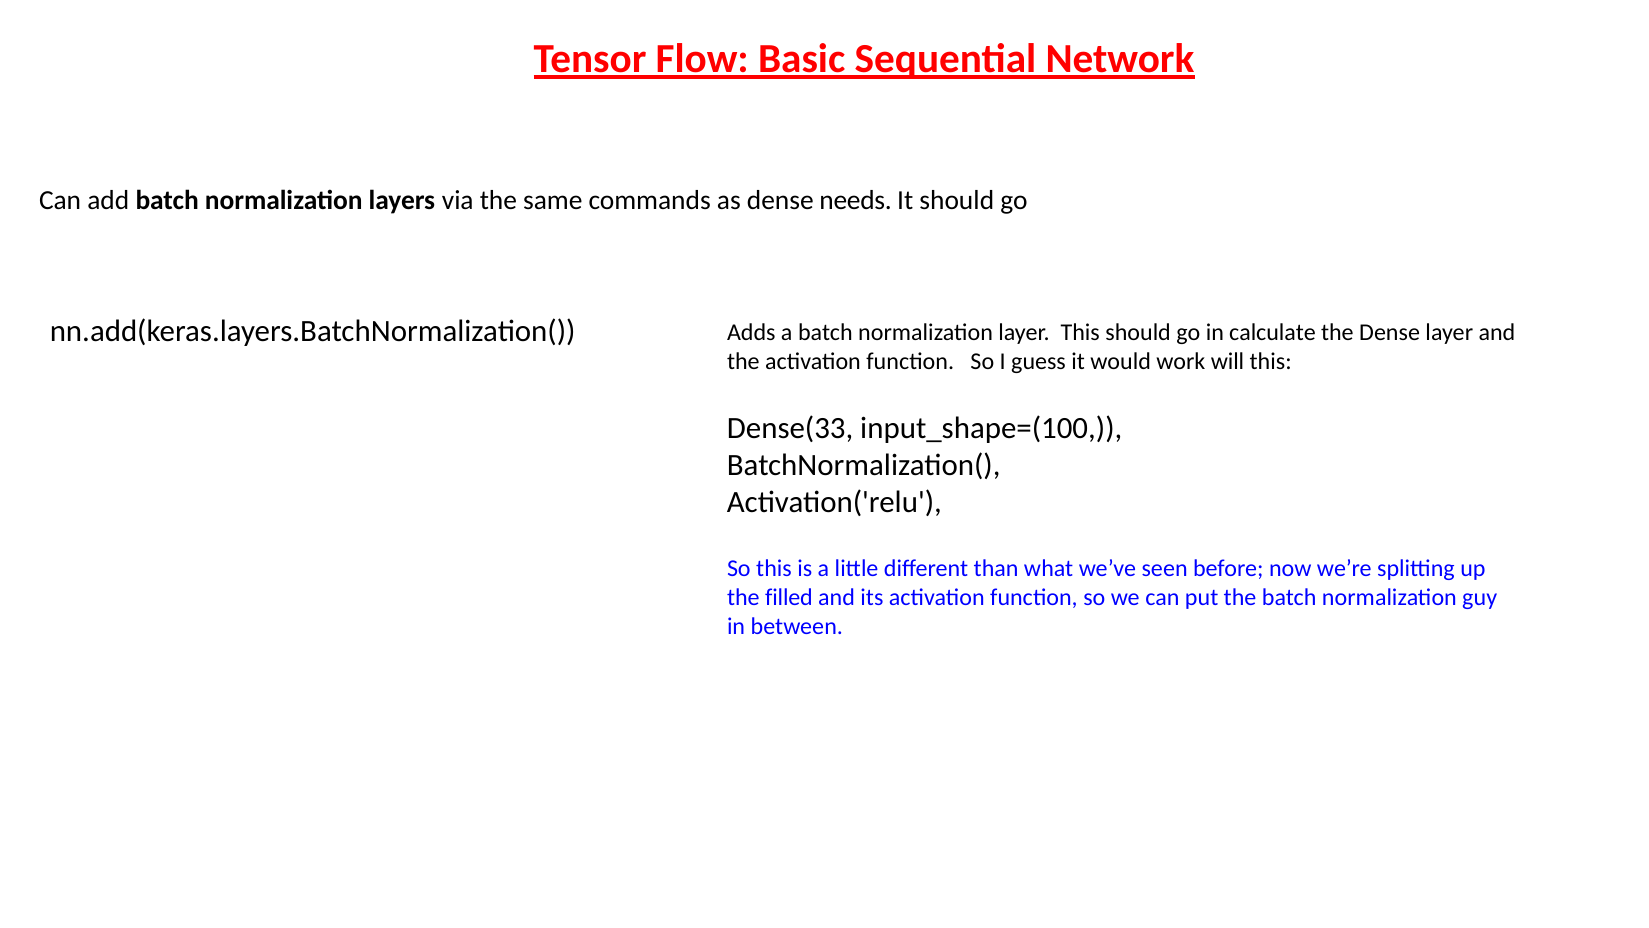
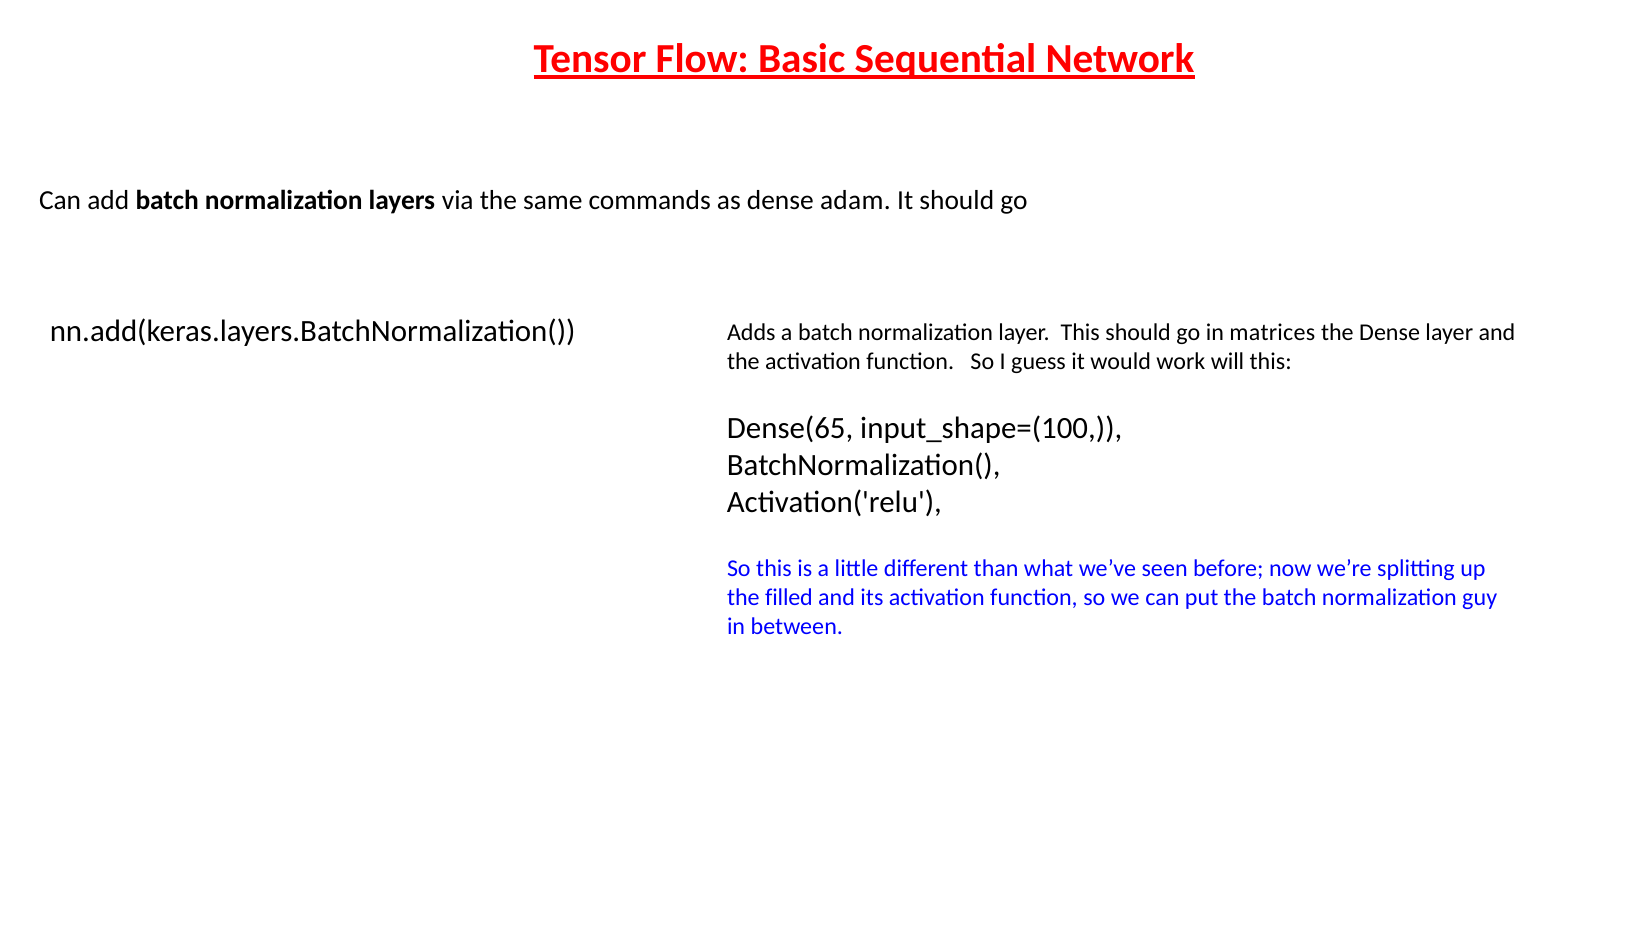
needs: needs -> adam (855, 201)
calculate: calculate -> matrices (1272, 333)
Dense(33: Dense(33 -> Dense(65 (790, 428)
